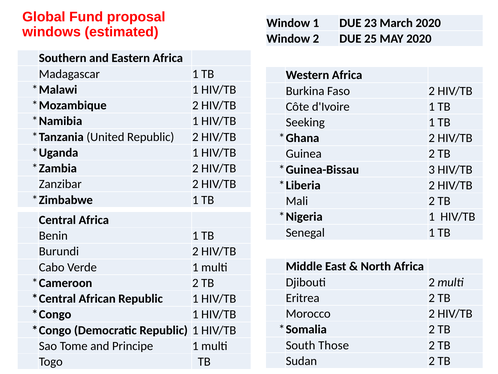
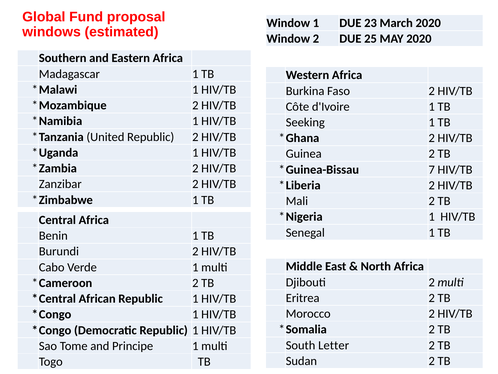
3: 3 -> 7 (432, 169)
Those: Those -> Letter (334, 345)
